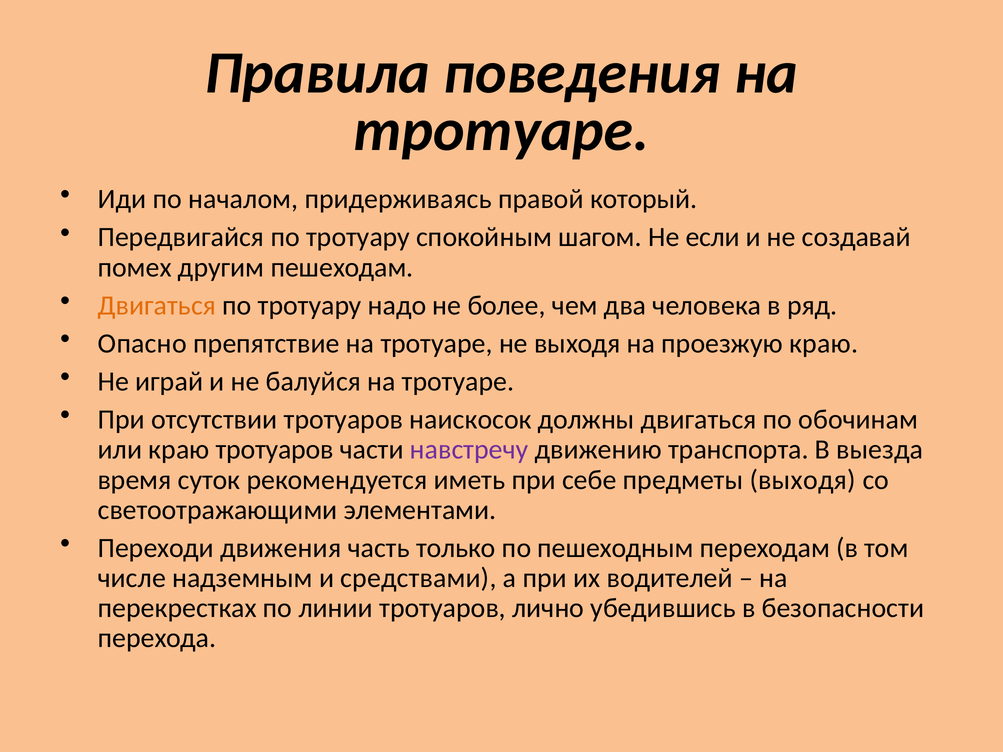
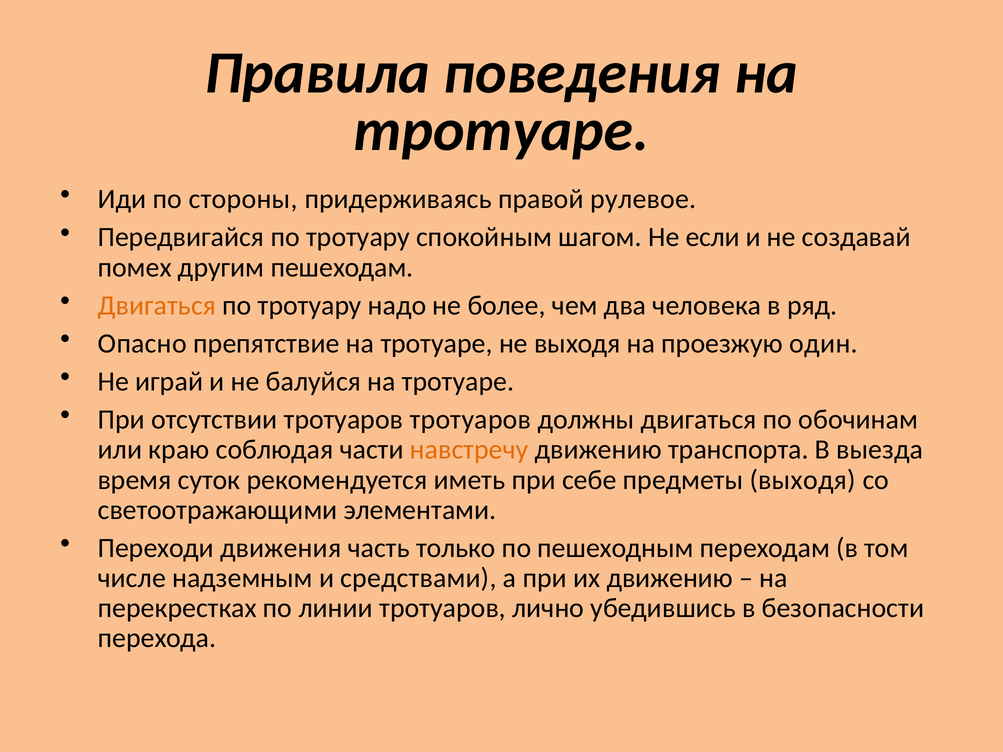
началом: началом -> стороны (243, 199)
который: который -> рулевое (643, 199)
проезжую краю: краю -> один (824, 344)
тротуаров наискосок: наискосок -> тротуаров (470, 420)
краю тротуаров: тротуаров -> соблюдая (275, 450)
навстречу colour: purple -> orange (469, 450)
их водителей: водителей -> движению (670, 578)
